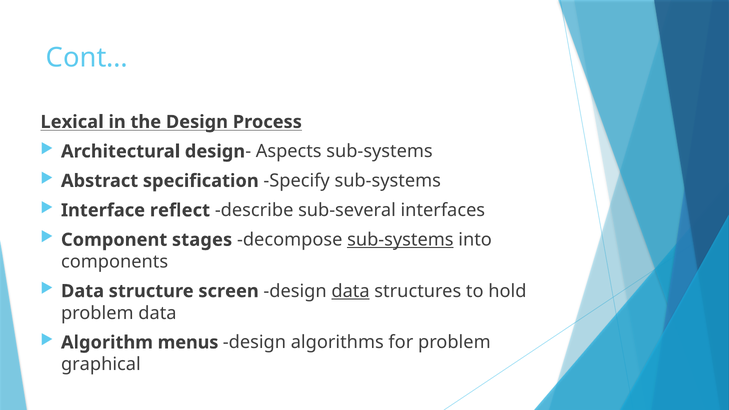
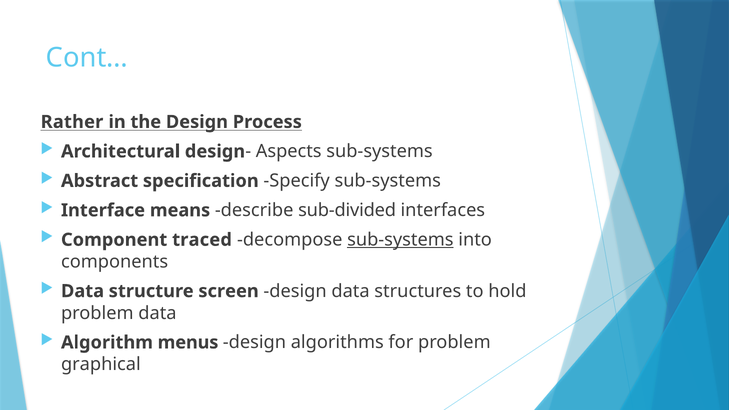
Lexical: Lexical -> Rather (72, 122)
reflect: reflect -> means (180, 210)
sub-several: sub-several -> sub-divided (347, 210)
stages: stages -> traced (202, 240)
data underline: present -> none (351, 291)
